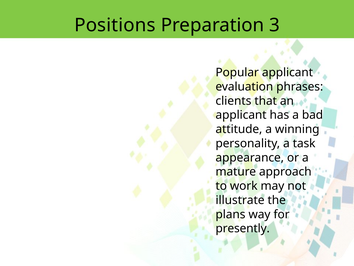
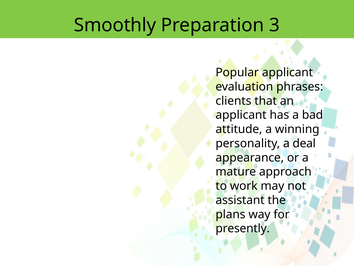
Positions: Positions -> Smoothly (115, 25)
task: task -> deal (304, 143)
illustrate: illustrate -> assistant (240, 200)
